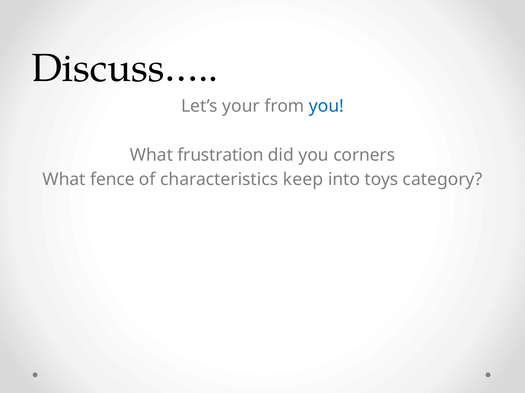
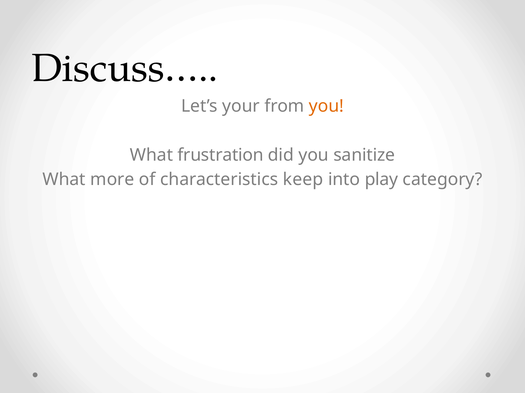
you colour: blue -> orange (326, 106)
corners: corners -> sanitize (364, 155)
fence: fence -> more (112, 180)
toys: toys -> play (381, 180)
